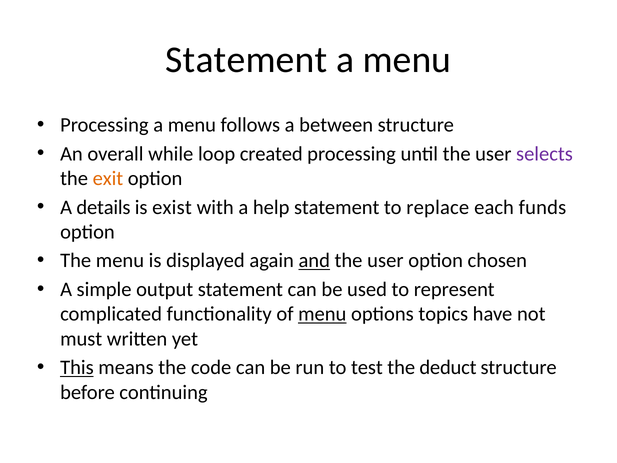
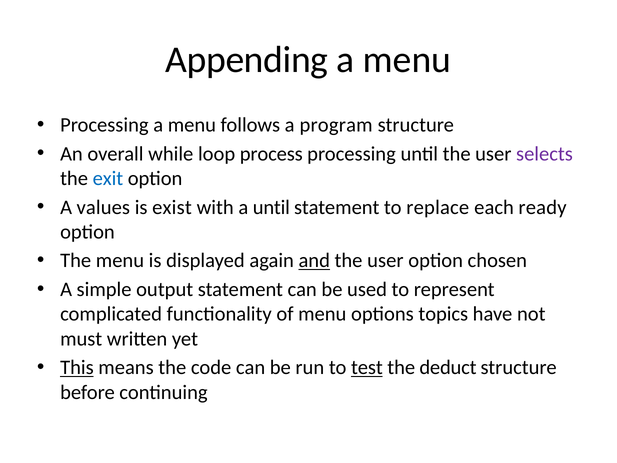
Statement: Statement -> Appending (247, 60)
between: between -> program (336, 125)
created: created -> process (271, 154)
exit colour: orange -> blue (108, 178)
details: details -> values (103, 207)
a help: help -> until (271, 207)
funds: funds -> ready (542, 207)
menu underline: present -> none (322, 314)
test underline: none -> present (367, 367)
